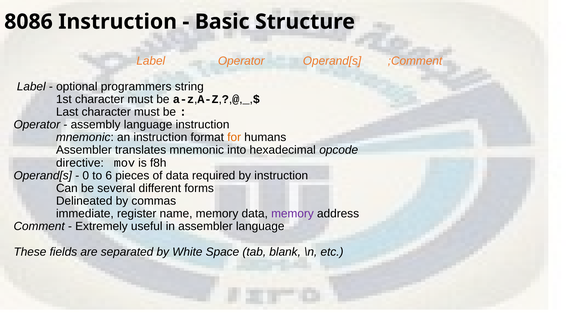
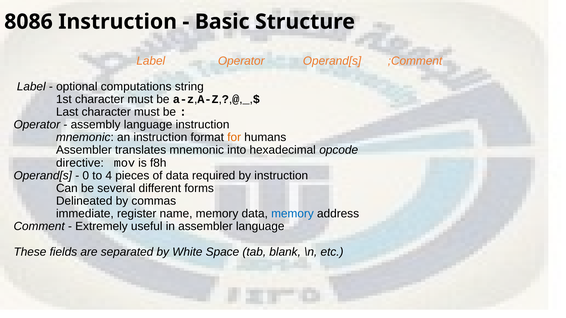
programmers: programmers -> computations (136, 87)
6: 6 -> 4 (109, 176)
memory colour: purple -> blue (292, 214)
